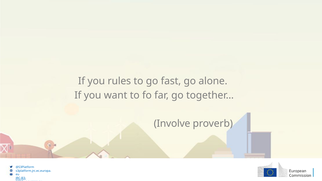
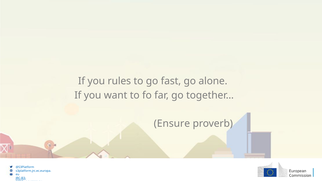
Involve: Involve -> Ensure (172, 124)
